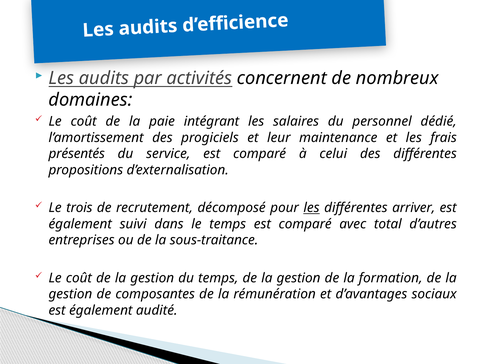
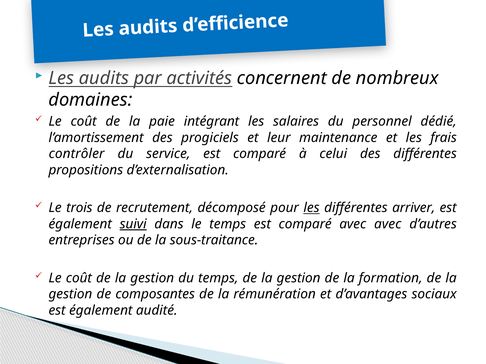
présentés: présentés -> contrôler (77, 154)
suivi underline: none -> present (133, 224)
avec total: total -> avec (388, 224)
